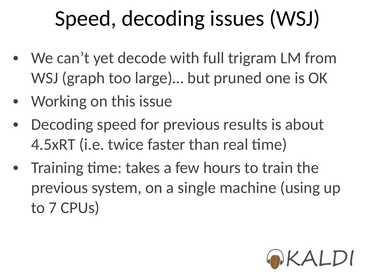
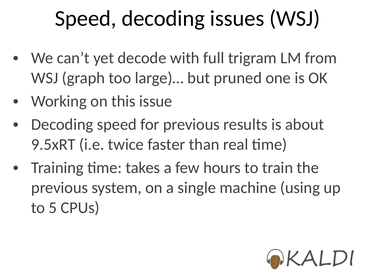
4.5xRT: 4.5xRT -> 9.5xRT (53, 144)
7: 7 -> 5 (53, 207)
